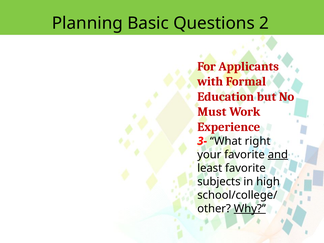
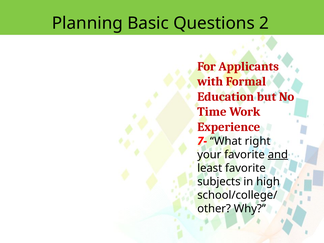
Must: Must -> Time (212, 112)
3-: 3- -> 7- (202, 141)
Why underline: present -> none (250, 209)
